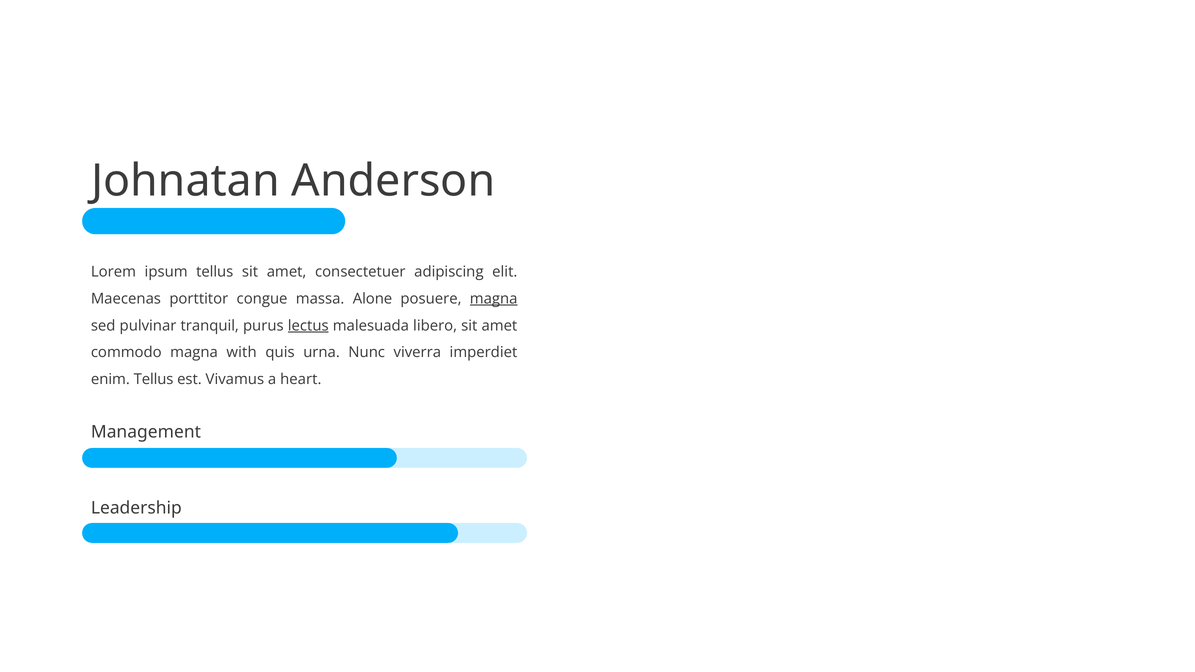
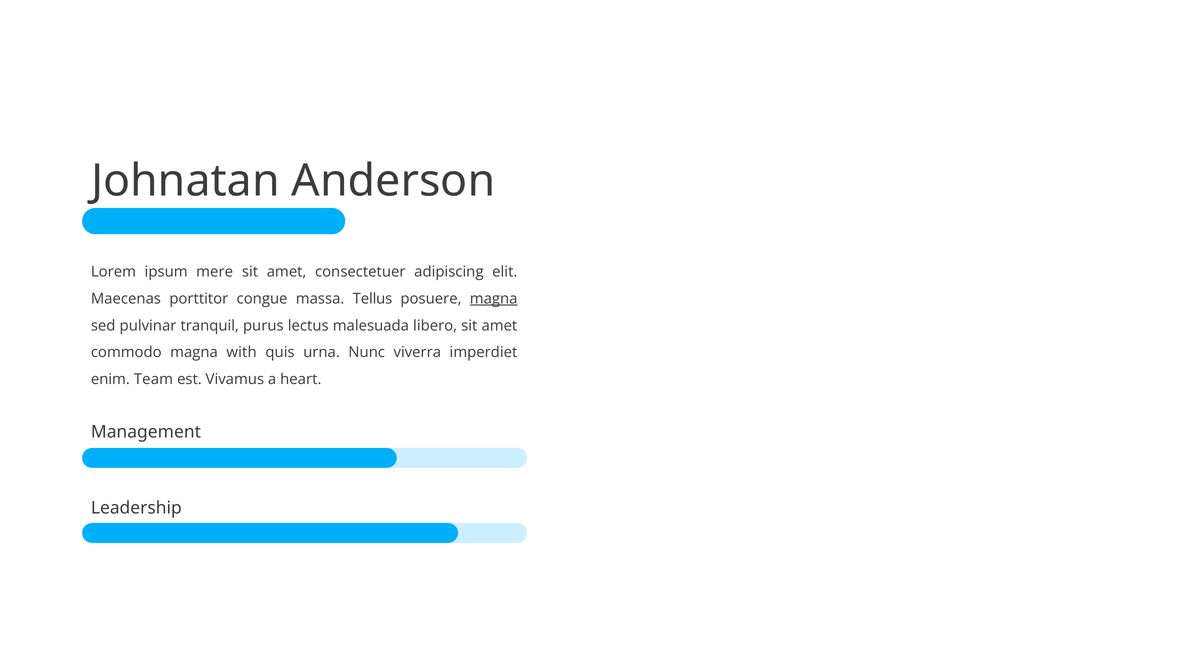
ipsum tellus: tellus -> mere (215, 272)
Alone: Alone -> Tellus (373, 299)
lectus underline: present -> none (308, 326)
enim Tellus: Tellus -> Team (153, 380)
